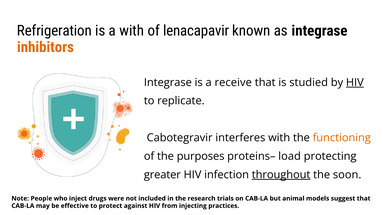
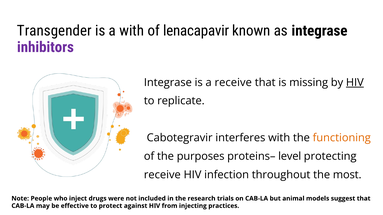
Refrigeration: Refrigeration -> Transgender (54, 31)
inhibitors colour: orange -> purple (45, 47)
studied: studied -> missing (309, 83)
load: load -> level (290, 157)
greater: greater -> receive (162, 175)
throughout underline: present -> none (281, 175)
soon: soon -> most (347, 175)
